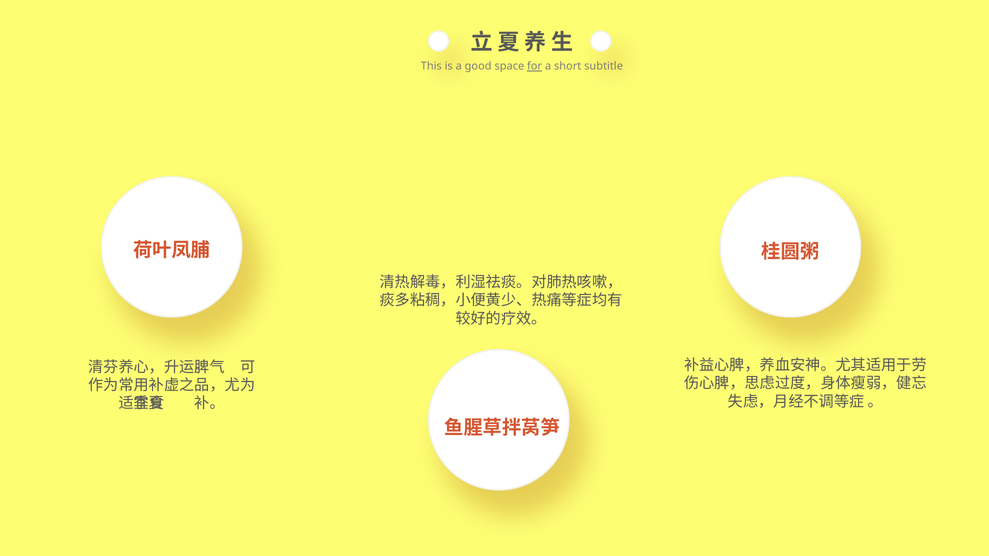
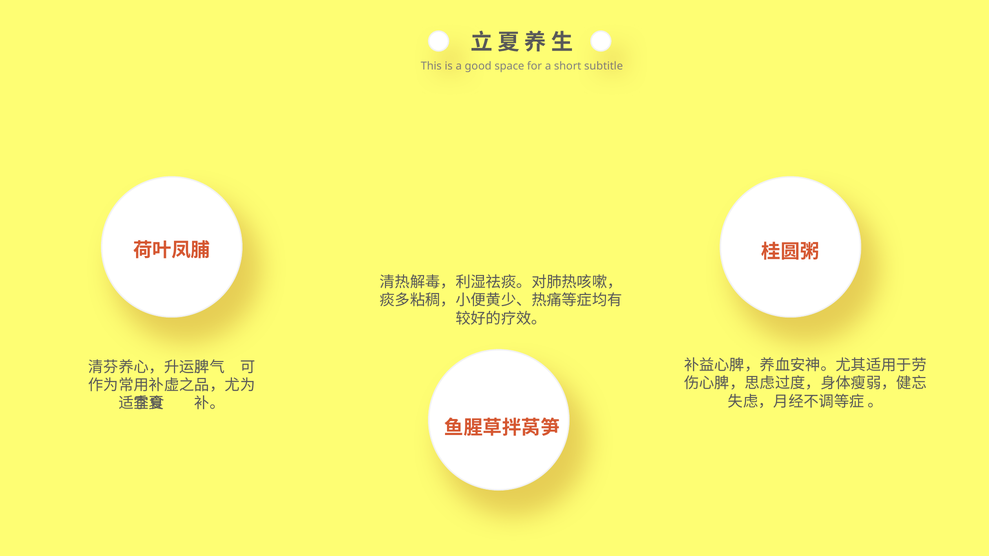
for underline: present -> none (535, 66)
